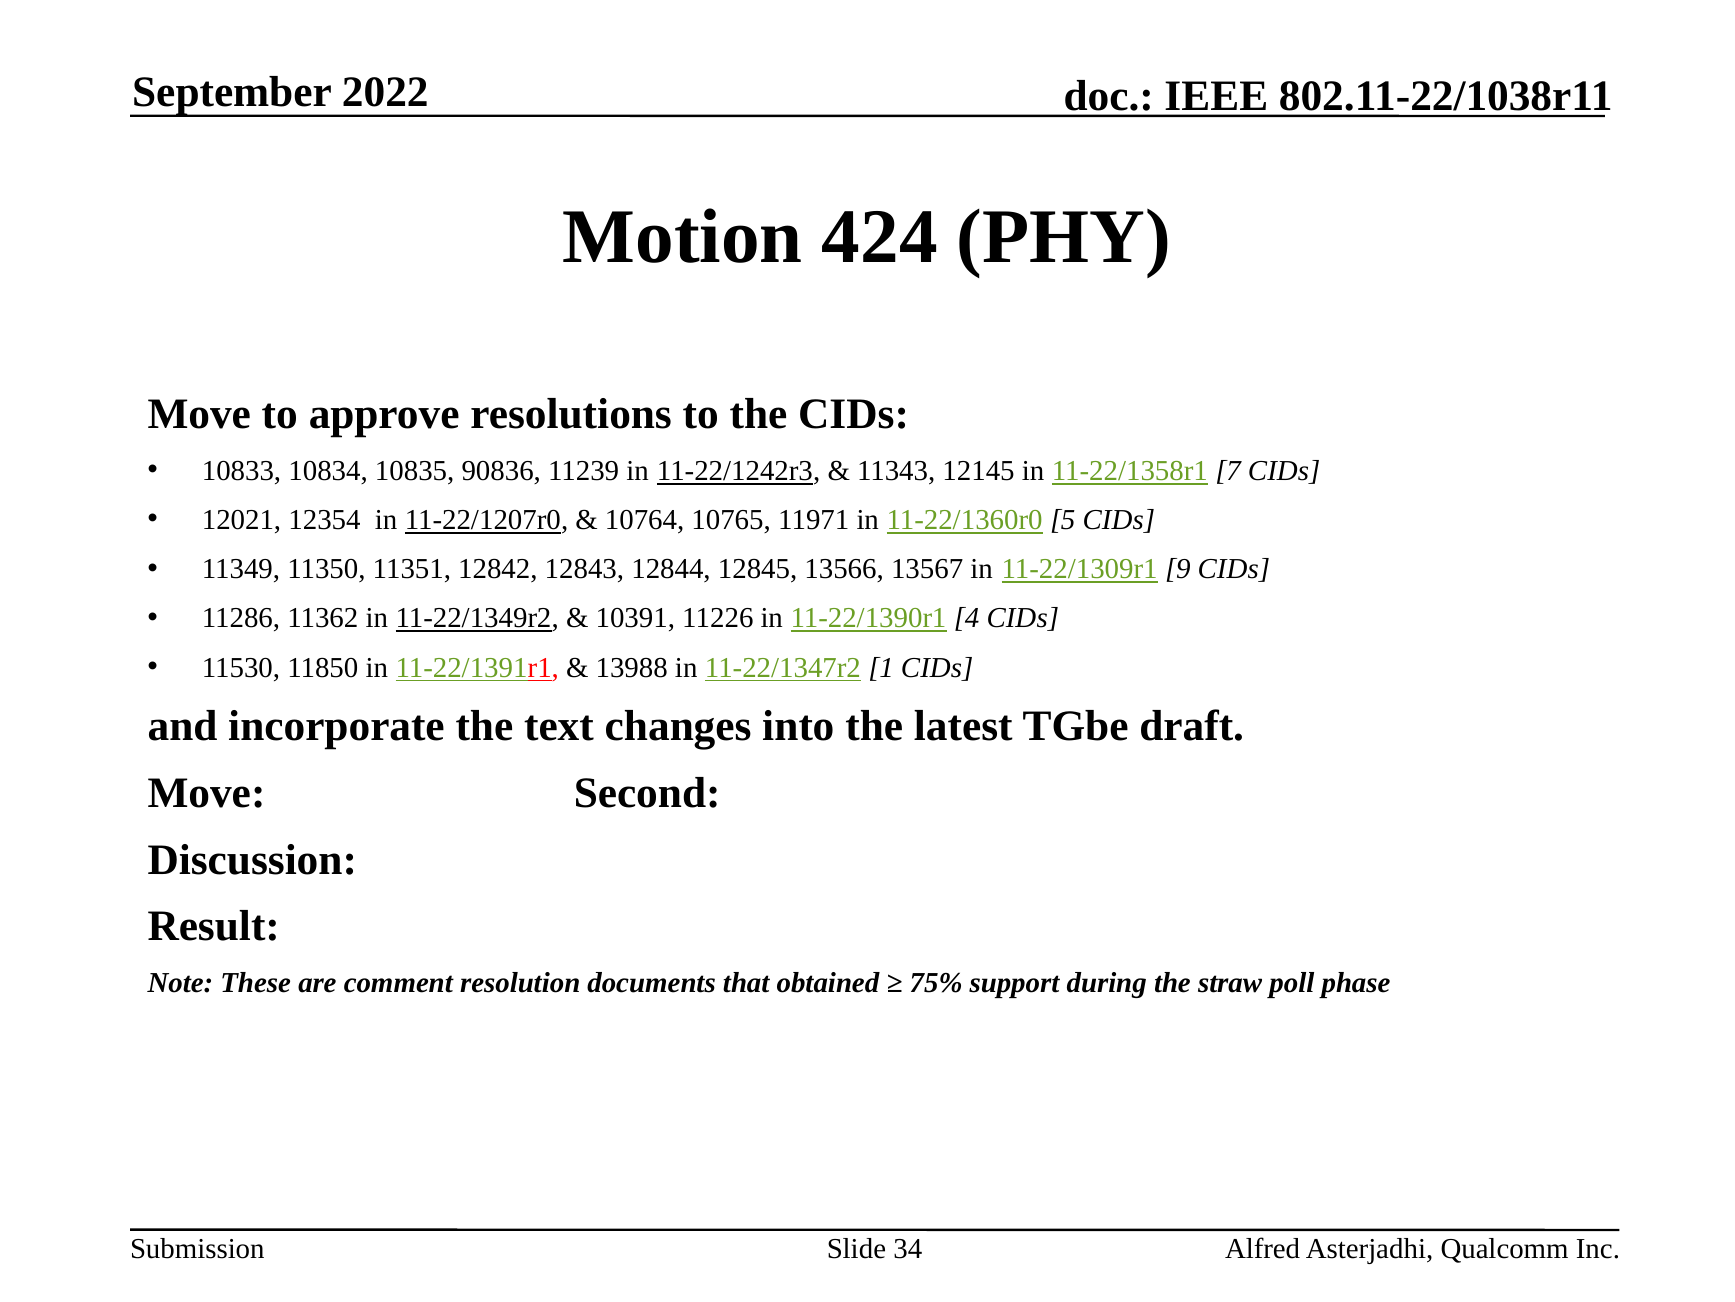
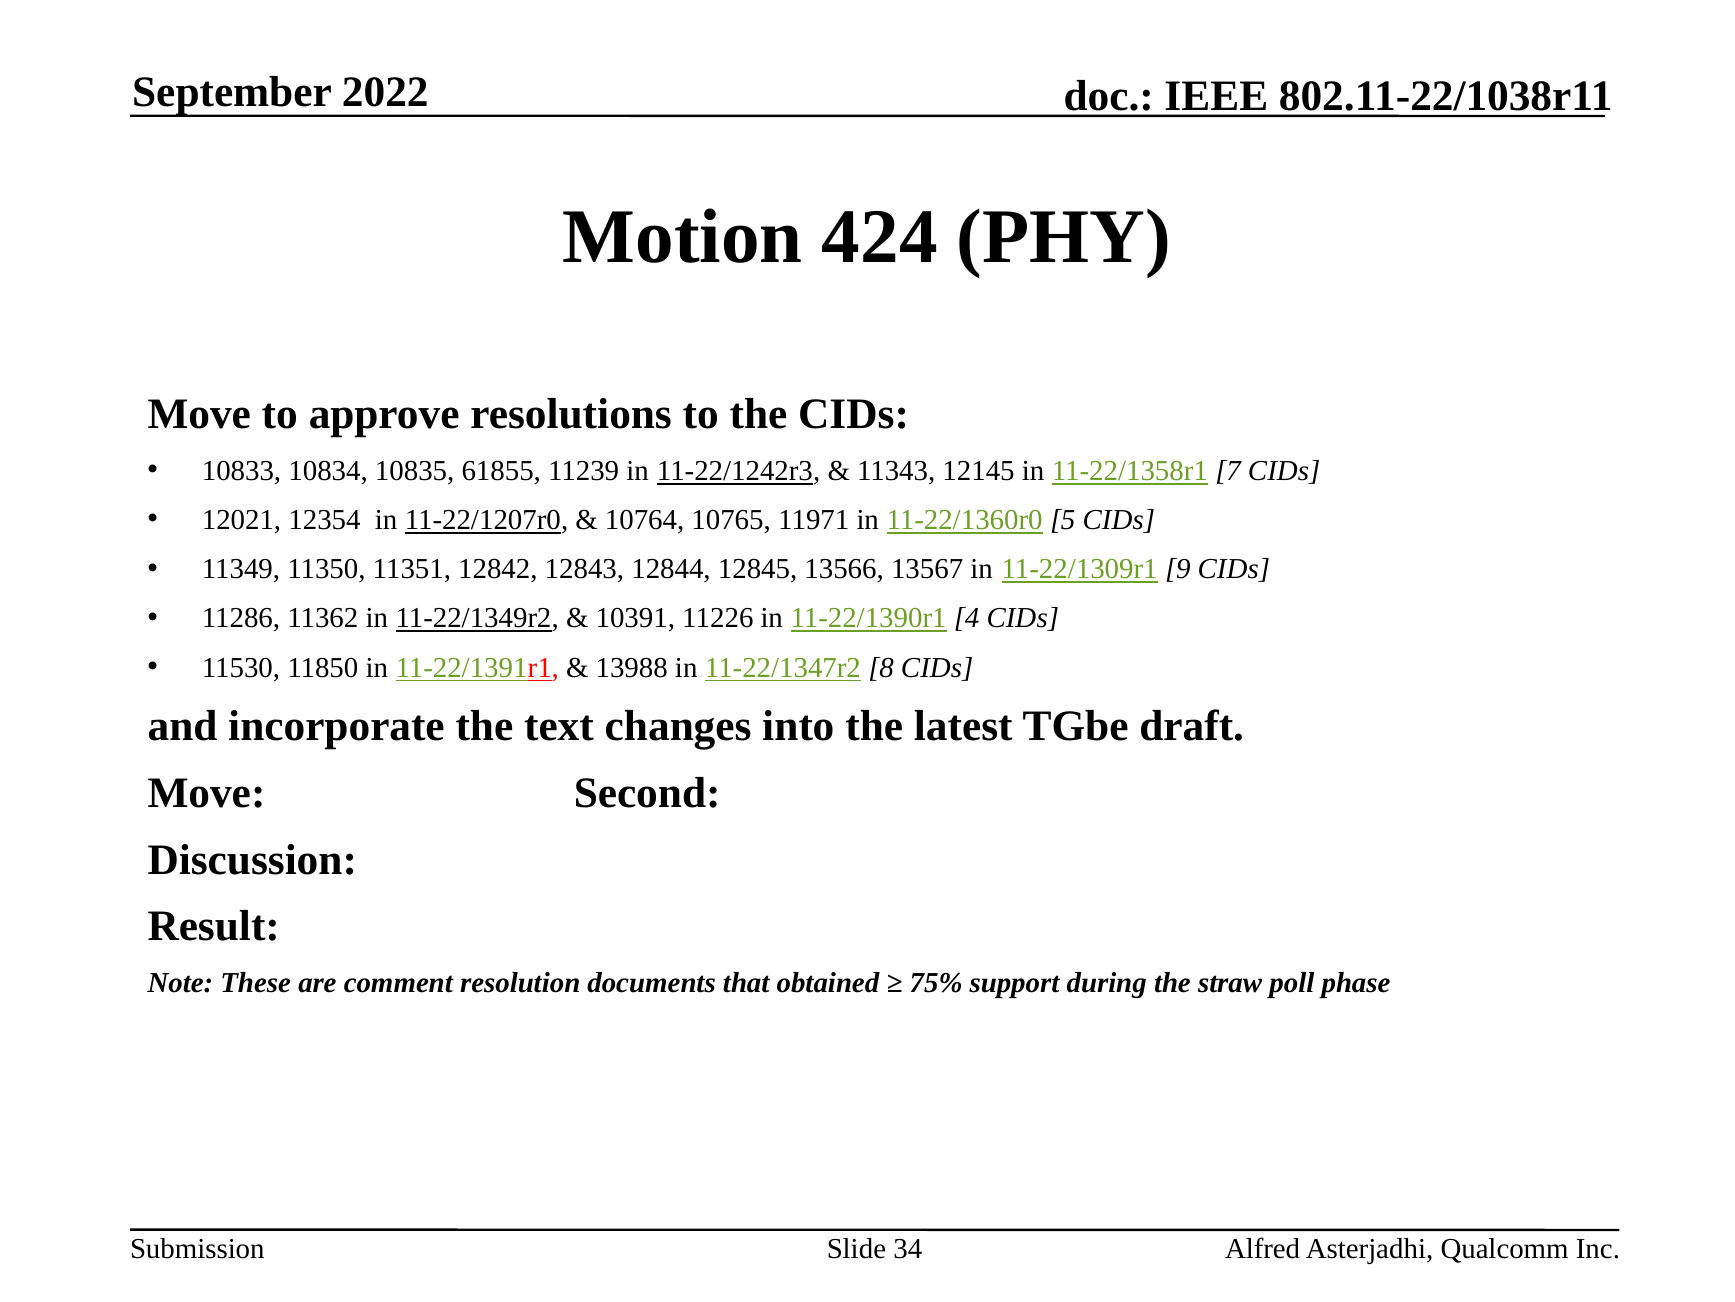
90836: 90836 -> 61855 (501, 471)
1: 1 -> 8 (881, 667)
